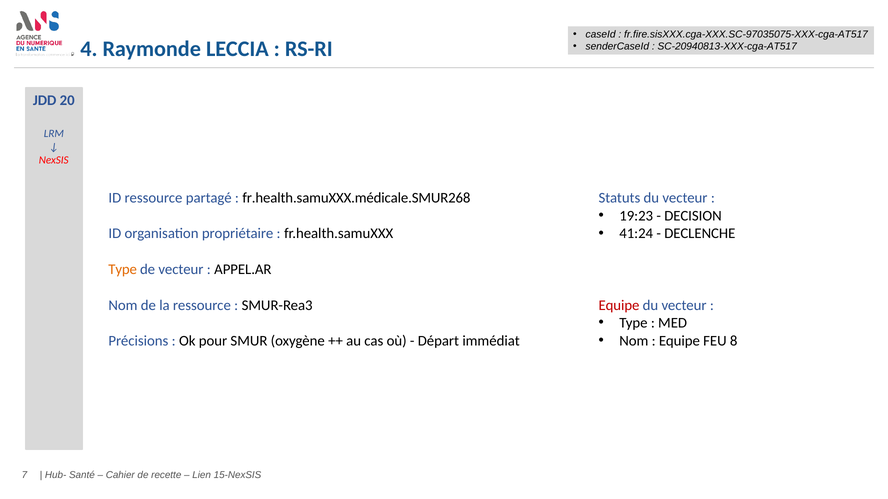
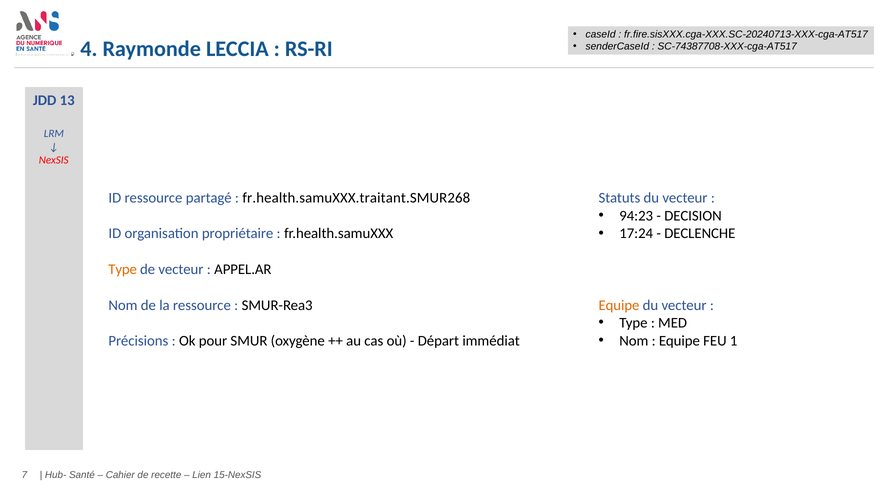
fr.fire.sisXXX.cga-XXX.SC-97035075-XXX-cga-AT517: fr.fire.sisXXX.cga-XXX.SC-97035075-XXX-cga-AT517 -> fr.fire.sisXXX.cga-XXX.SC-20240713-XXX-cga-AT517 (746, 34)
SC-20940813-XXX-cga-AT517: SC-20940813-XXX-cga-AT517 -> SC-74387708-XXX-cga-AT517 (727, 47)
20: 20 -> 13 (67, 101)
fr.health.samuXXX.médicale.SMUR268: fr.health.samuXXX.médicale.SMUR268 -> fr.health.samuXXX.traitant.SMUR268 (356, 198)
19:23: 19:23 -> 94:23 (636, 216)
41:24: 41:24 -> 17:24 (636, 234)
Equipe colour: red -> orange (619, 305)
8: 8 -> 1 (734, 341)
